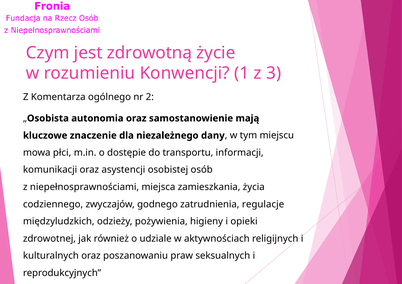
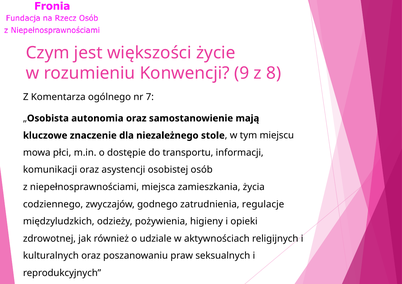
zdrowotną: zdrowotną -> większości (149, 53)
1: 1 -> 9 (242, 73)
3: 3 -> 8 (274, 73)
2: 2 -> 7 (150, 97)
dany: dany -> stole (213, 136)
